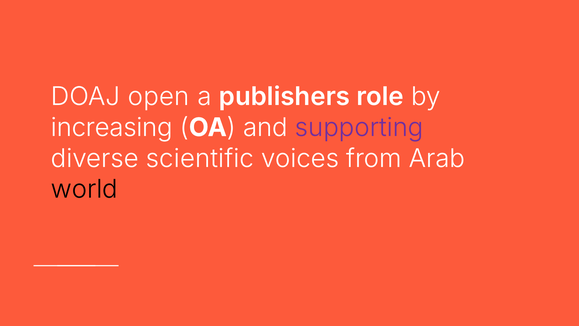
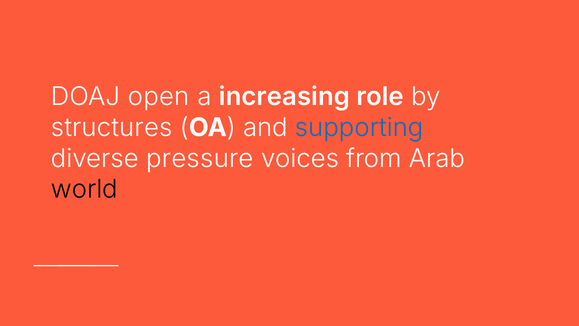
publishers: publishers -> increasing (284, 97)
increasing: increasing -> structures (112, 128)
supporting colour: purple -> blue (359, 128)
scientific: scientific -> pressure (200, 158)
